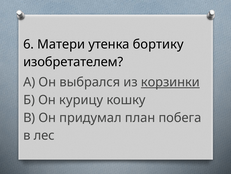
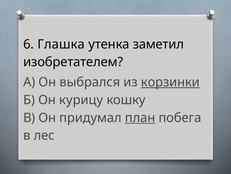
Матери: Матери -> Глашка (61, 44)
бортику: бортику -> заметил (158, 44)
план underline: none -> present (140, 117)
